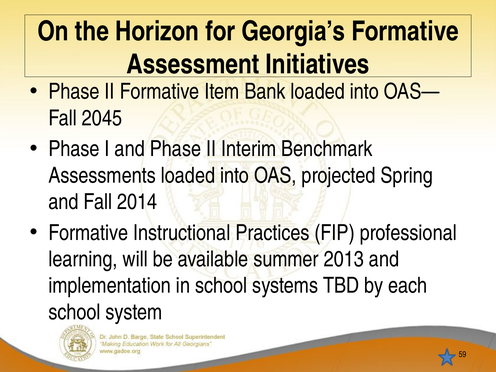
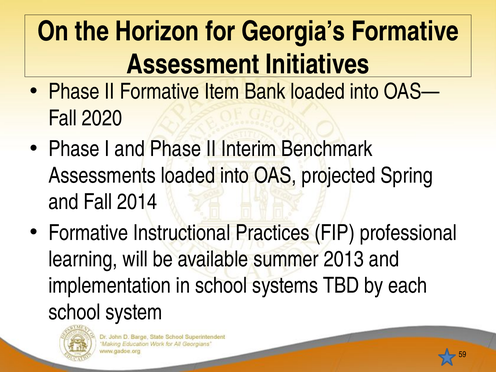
2045: 2045 -> 2020 (102, 118)
